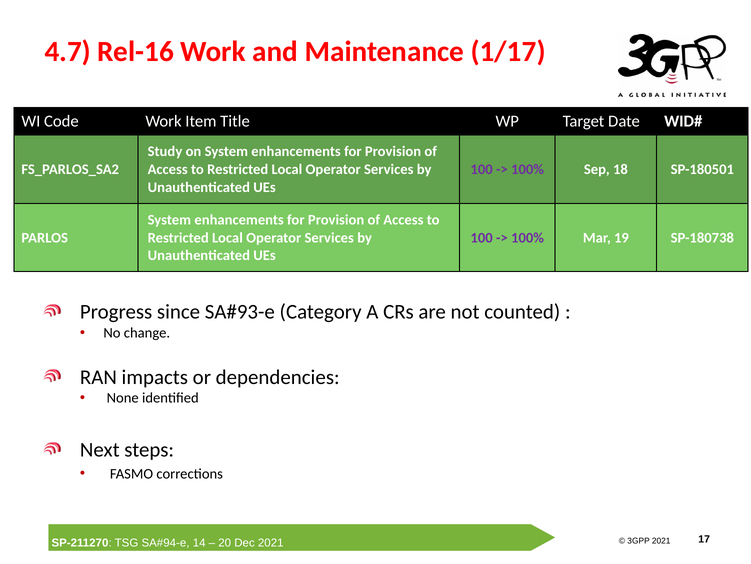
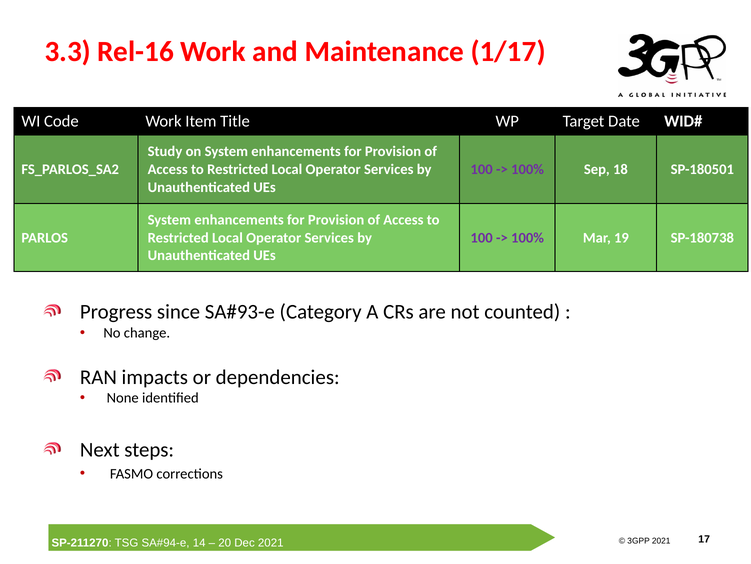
4.7: 4.7 -> 3.3 (68, 51)
